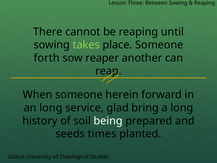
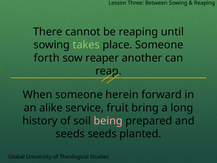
an long: long -> alike (51, 108)
glad: glad -> fruit (118, 108)
being colour: white -> pink (108, 121)
seeds times: times -> seeds (102, 134)
